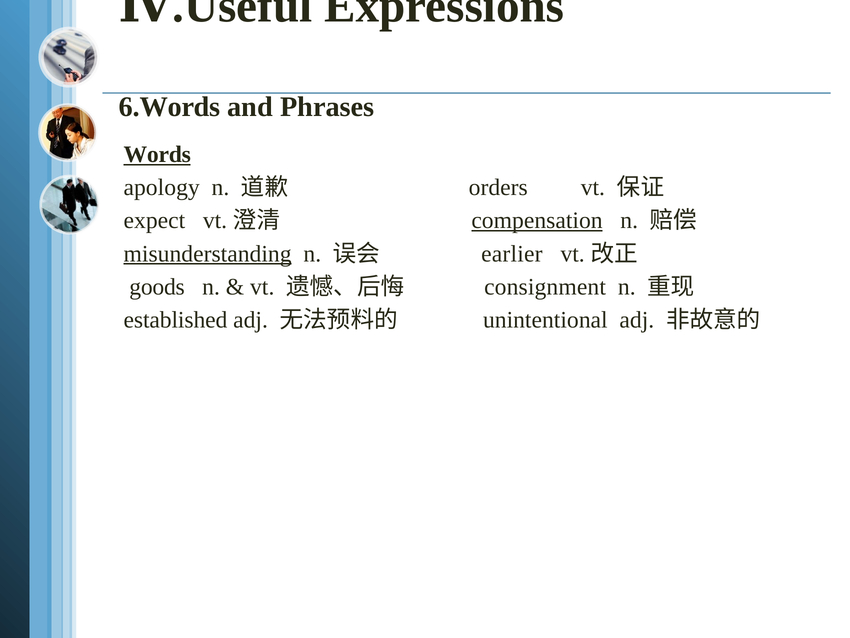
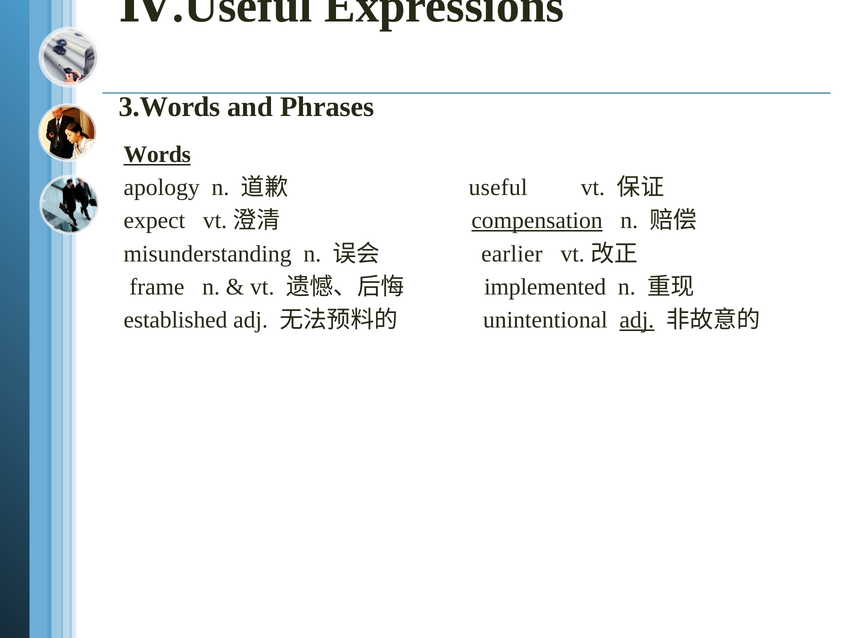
6.Words: 6.Words -> 3.Words (170, 107)
orders: orders -> useful (498, 187)
misunderstanding underline: present -> none (208, 254)
goods: goods -> frame (157, 287)
consignment: consignment -> implemented (545, 287)
adj underline: none -> present (637, 320)
